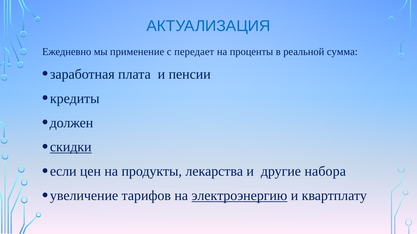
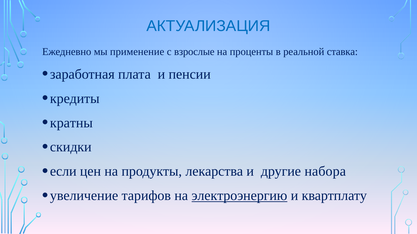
передает: передает -> взрослые (194, 52)
сумма: сумма -> ставка (342, 52)
должен: должен -> кратны (71, 123)
скидки underline: present -> none (71, 147)
